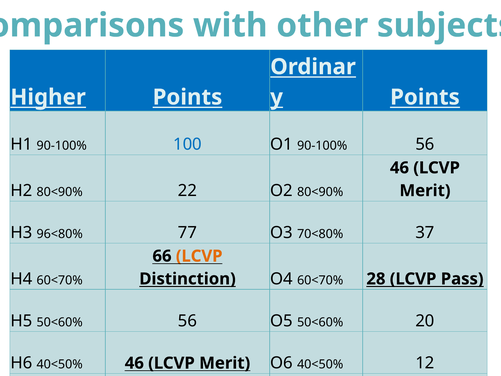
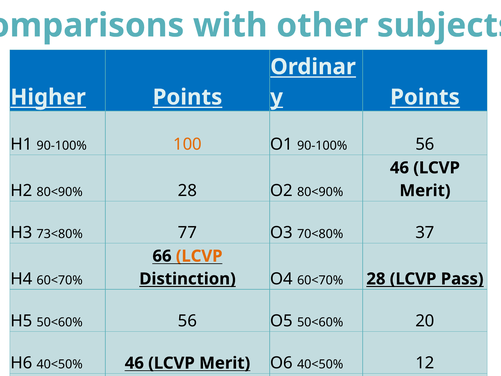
100 colour: blue -> orange (187, 144)
80<90% 22: 22 -> 28 (188, 191)
96<80%: 96<80% -> 73<80% (60, 234)
